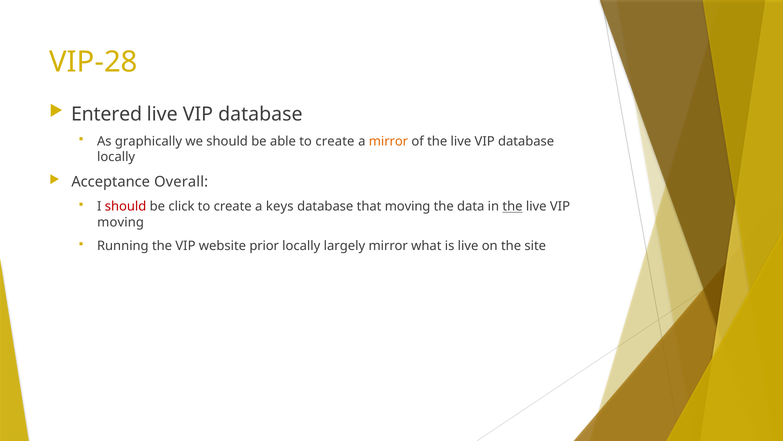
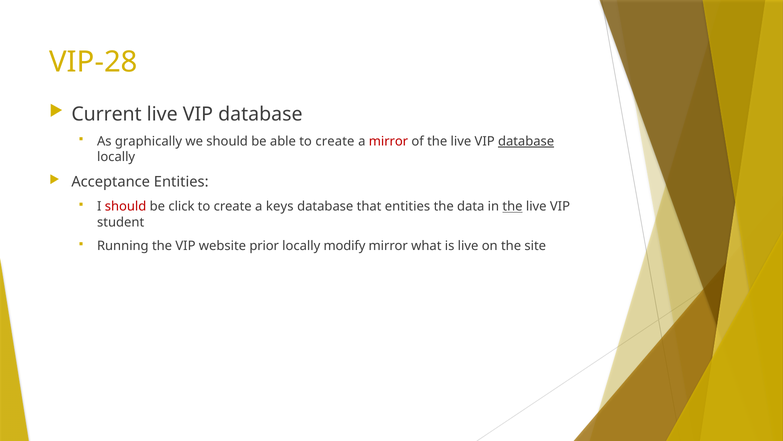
Entered: Entered -> Current (107, 114)
mirror colour: orange -> red (388, 141)
database underline: none -> present (526, 141)
Acceptance Overall: Overall -> Entities (181, 182)
that moving: moving -> entities (408, 206)
moving: moving -> student (121, 222)
largely: largely -> modify (345, 246)
